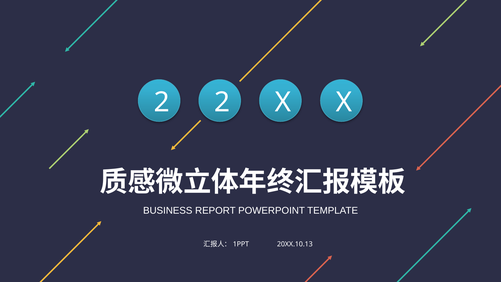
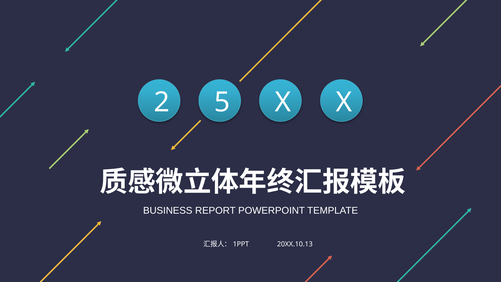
2 2: 2 -> 5 (222, 102)
